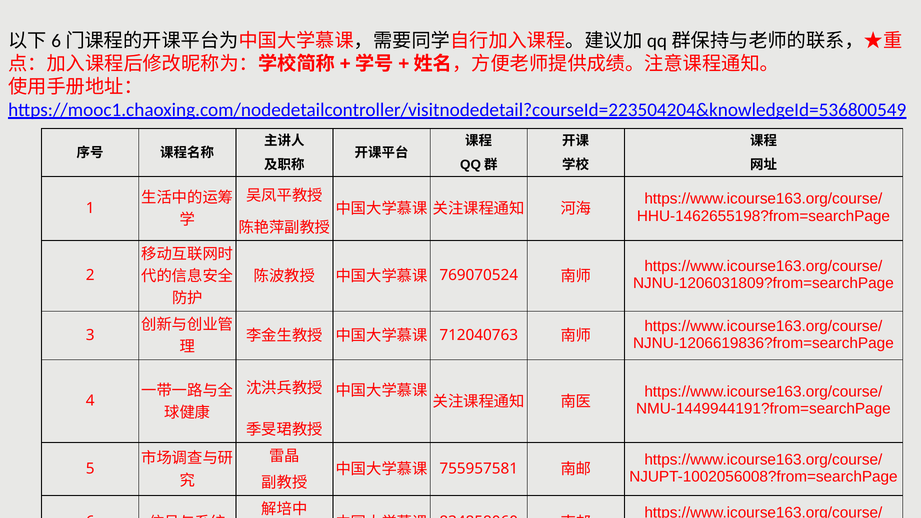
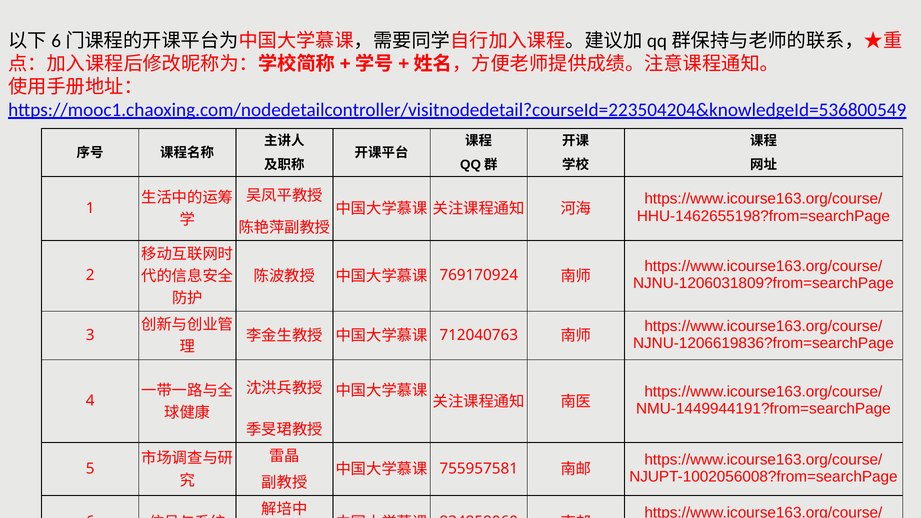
769070524: 769070524 -> 769170924 (479, 275)
